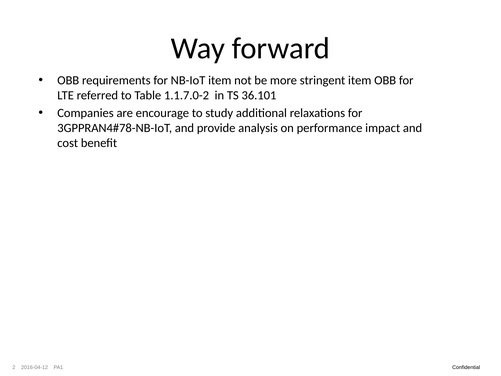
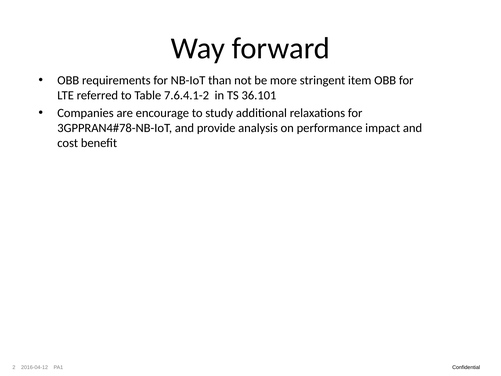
NB-IoT item: item -> than (220, 80)
1.1.7.0-2: 1.1.7.0-2 -> 7.6.4.1-2 (187, 95)
